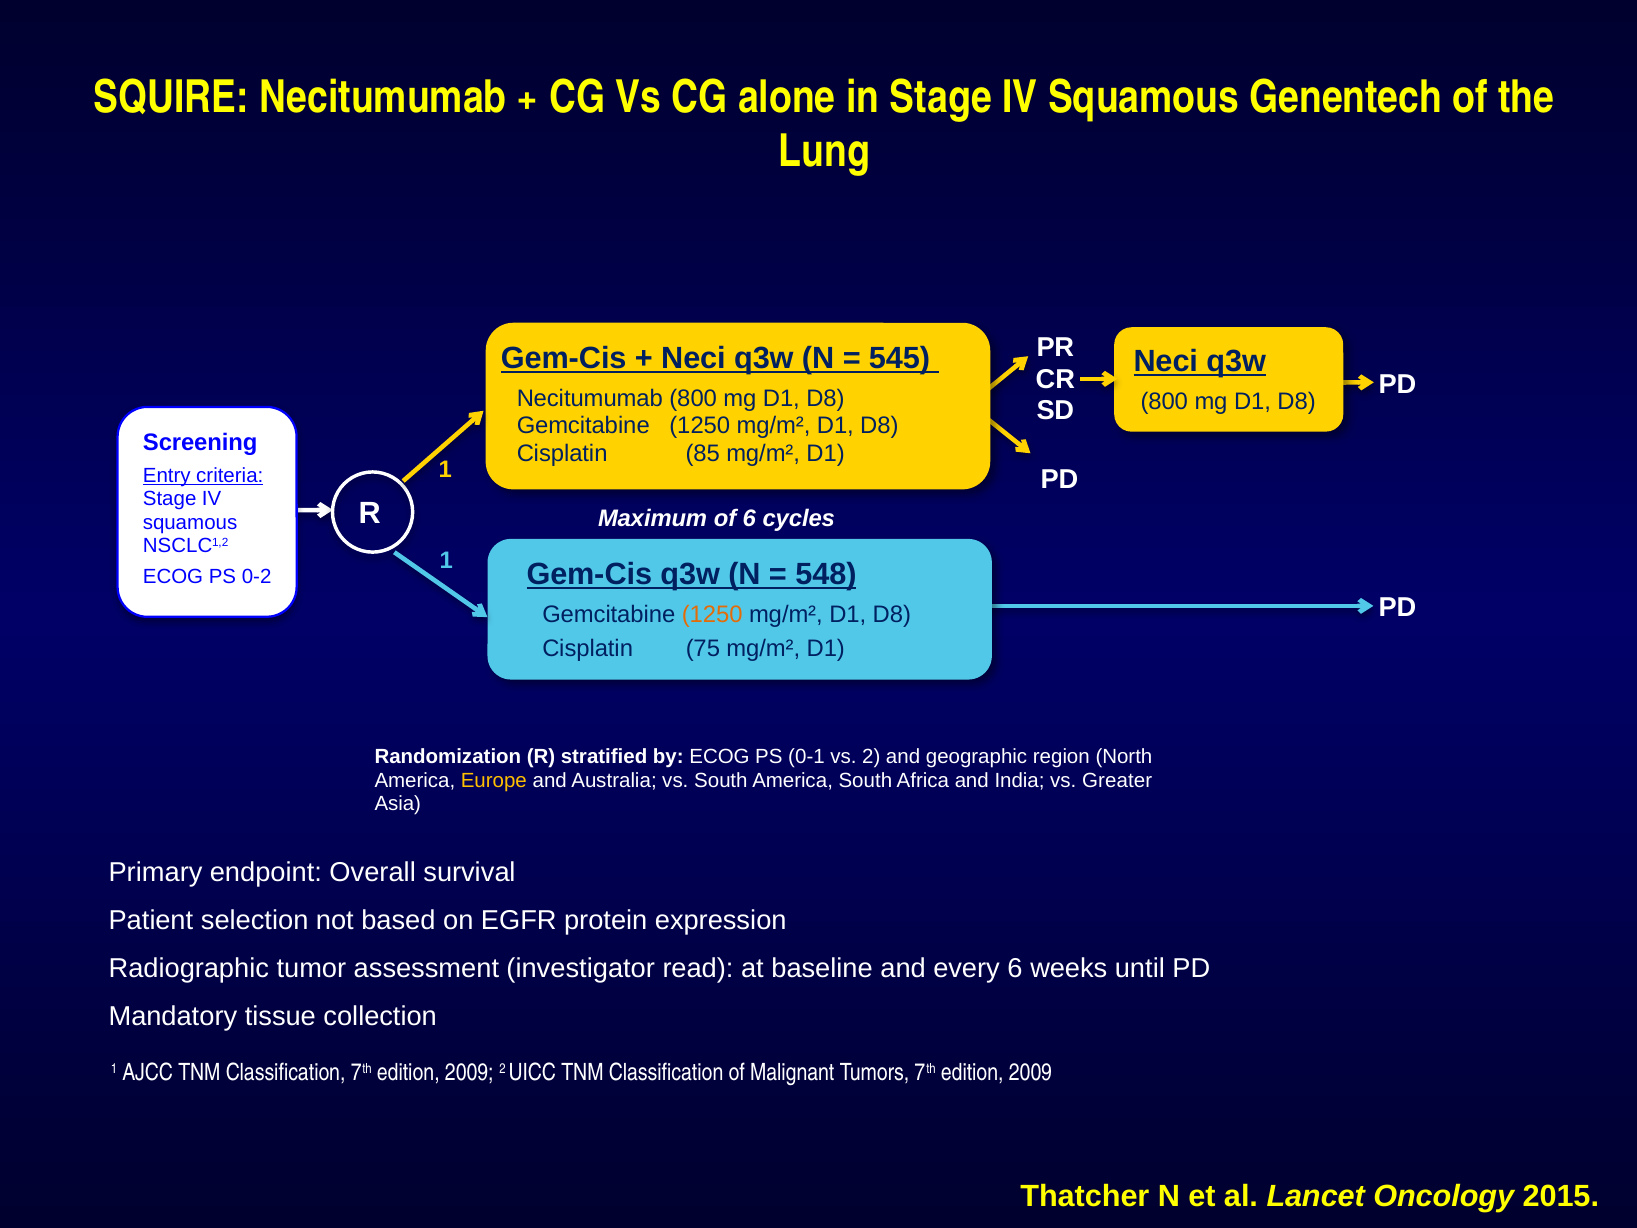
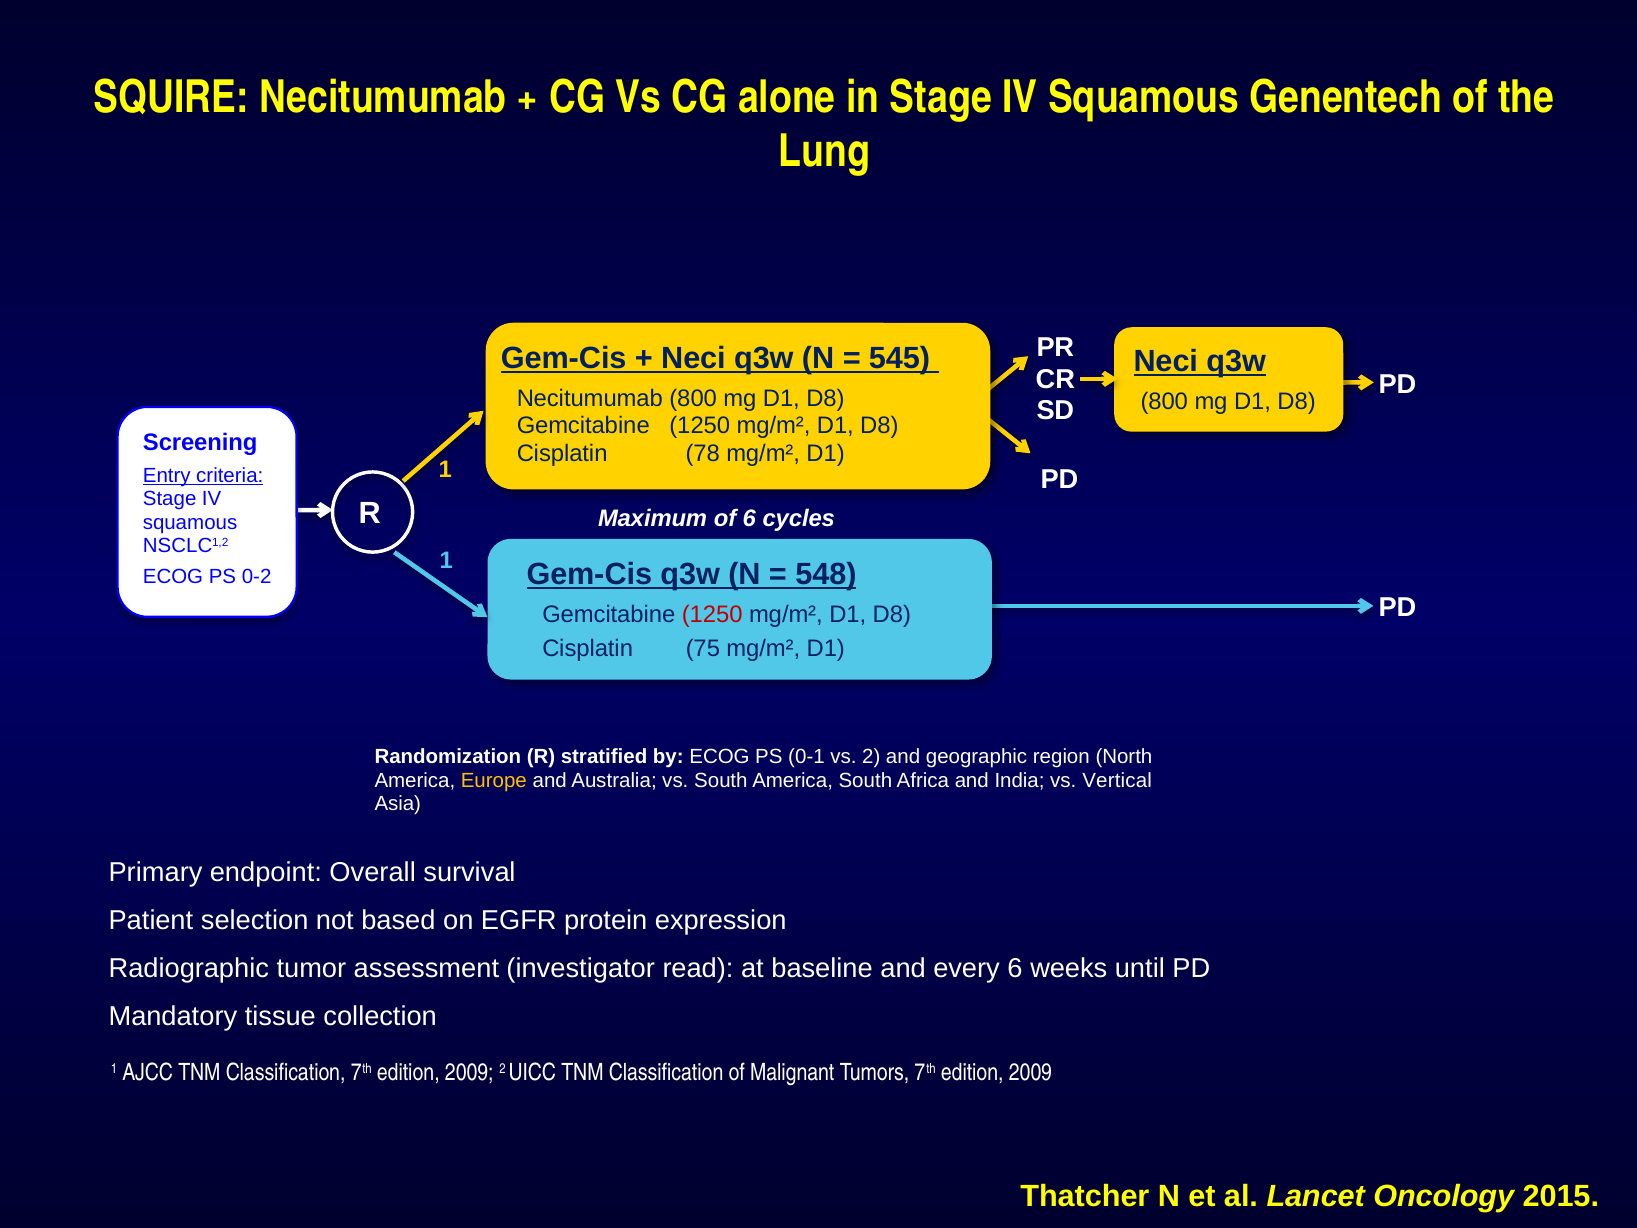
85: 85 -> 78 (703, 453)
1250 colour: orange -> red (712, 615)
Greater: Greater -> Vertical (1117, 780)
